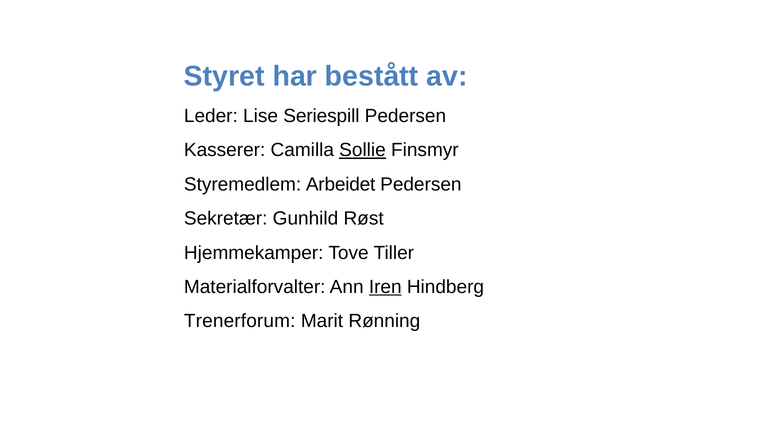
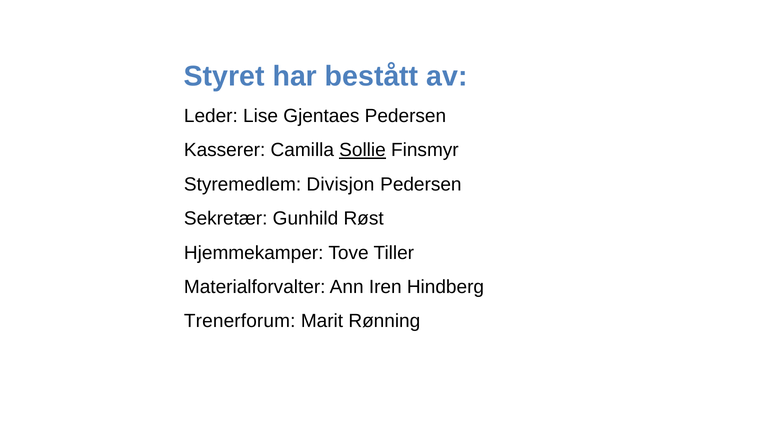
Seriespill: Seriespill -> Gjentaes (321, 116)
Arbeidet: Arbeidet -> Divisjon (340, 184)
Iren underline: present -> none (385, 287)
